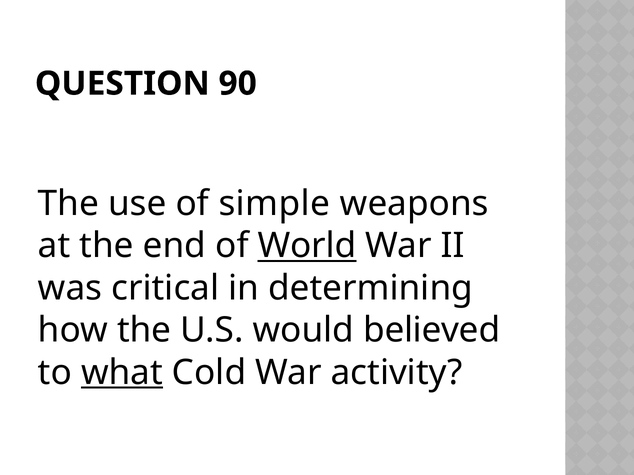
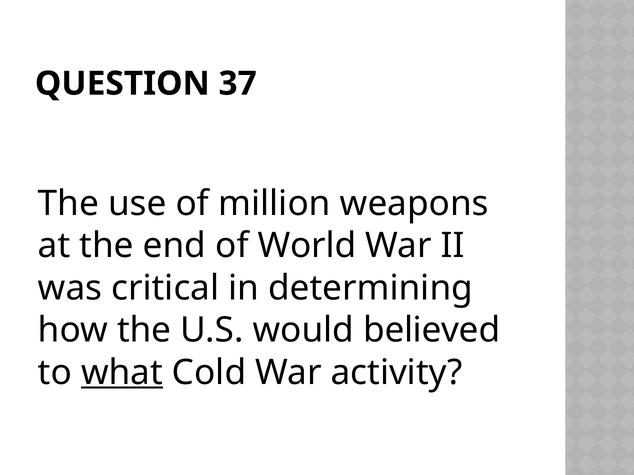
90: 90 -> 37 (238, 84)
simple: simple -> million (274, 204)
World underline: present -> none (307, 246)
